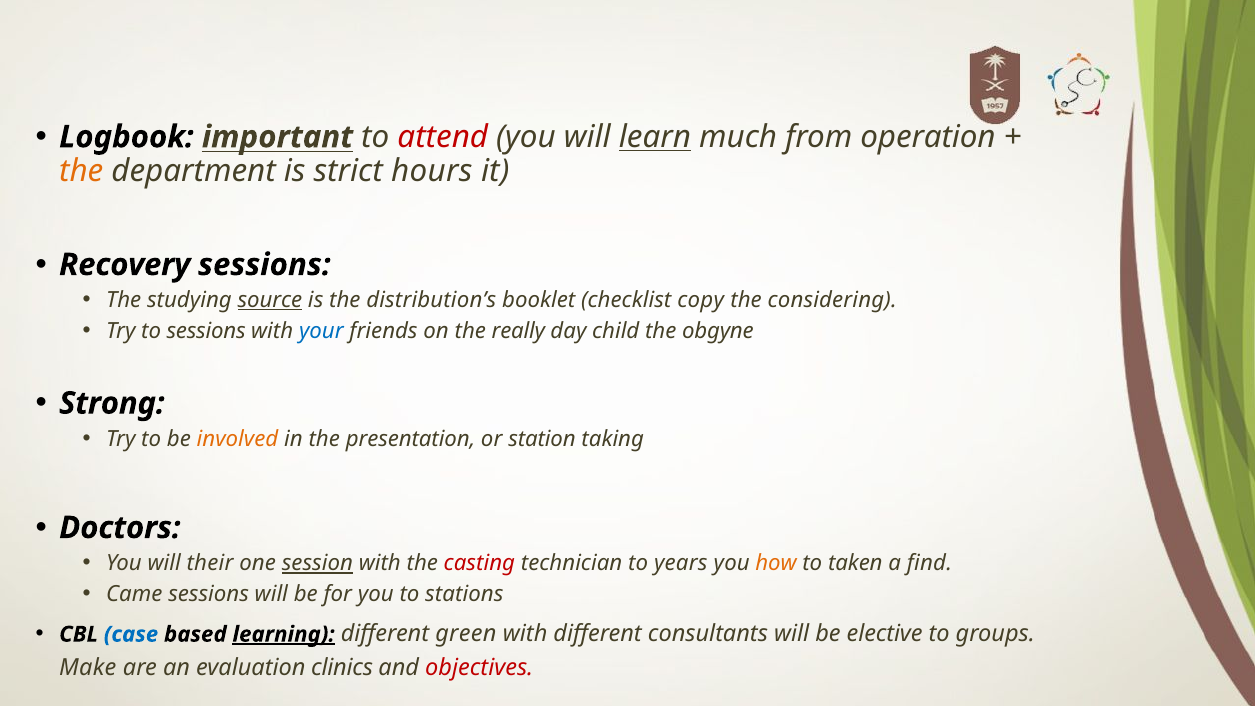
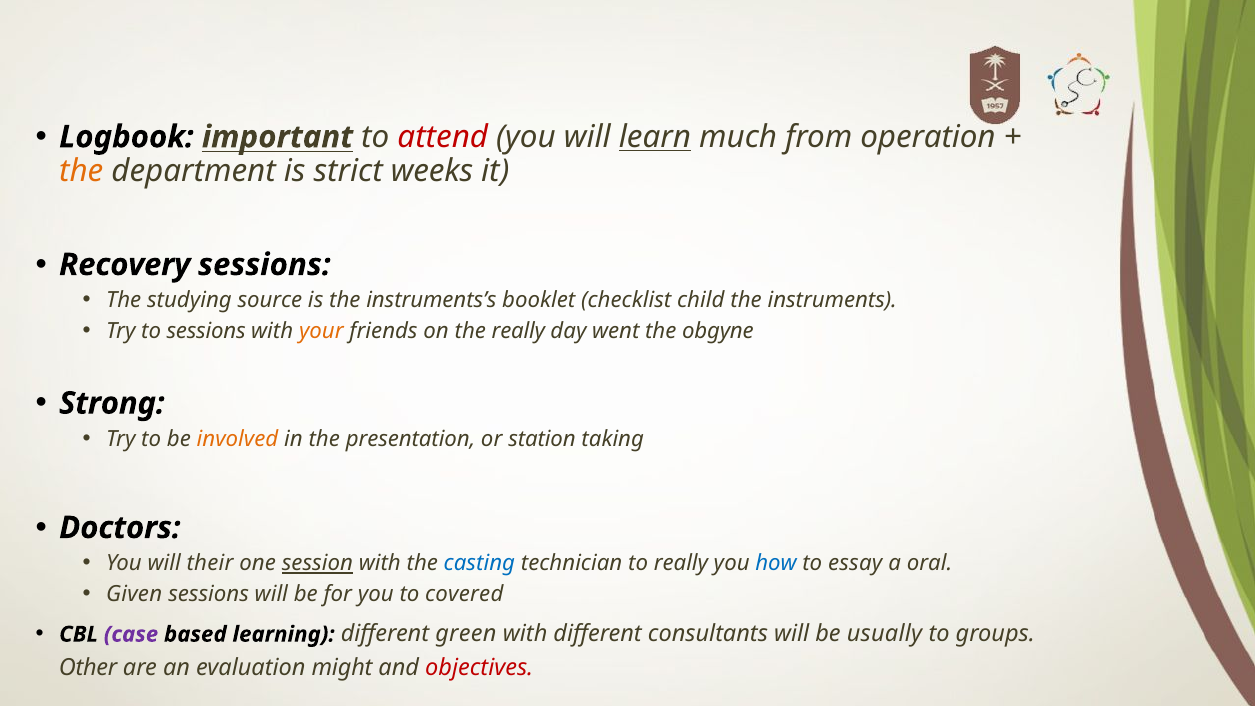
hours: hours -> weeks (432, 171)
source underline: present -> none (270, 300)
distribution’s: distribution’s -> instruments’s (431, 300)
copy: copy -> child (701, 300)
considering: considering -> instruments (832, 300)
your colour: blue -> orange (321, 331)
child: child -> went (616, 331)
casting colour: red -> blue (479, 563)
to years: years -> really (681, 563)
how colour: orange -> blue (776, 563)
taken: taken -> essay (855, 563)
find: find -> oral (930, 563)
Came: Came -> Given (134, 594)
stations: stations -> covered (464, 594)
case colour: blue -> purple (131, 634)
learning underline: present -> none (284, 634)
elective: elective -> usually (884, 634)
Make: Make -> Other (88, 668)
clinics: clinics -> might (342, 668)
